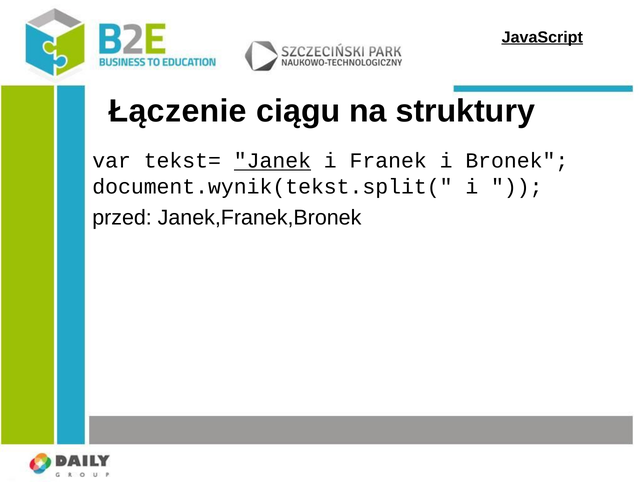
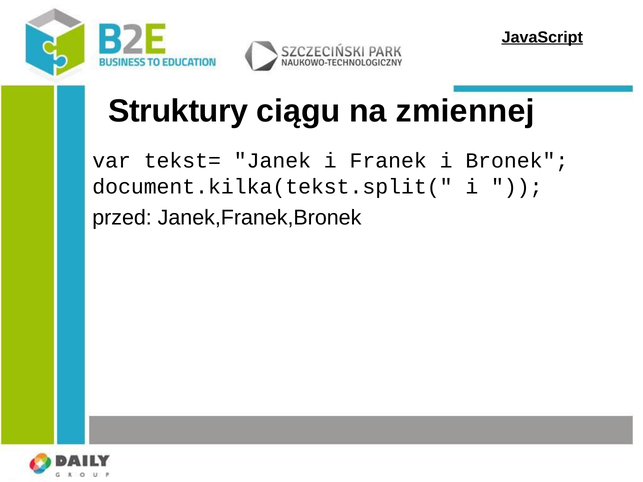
Łączenie: Łączenie -> Struktury (178, 111)
struktury: struktury -> zmiennej (465, 111)
Janek underline: present -> none (272, 161)
document.wynik(tekst.split(: document.wynik(tekst.split( -> document.kilka(tekst.split( (272, 187)
